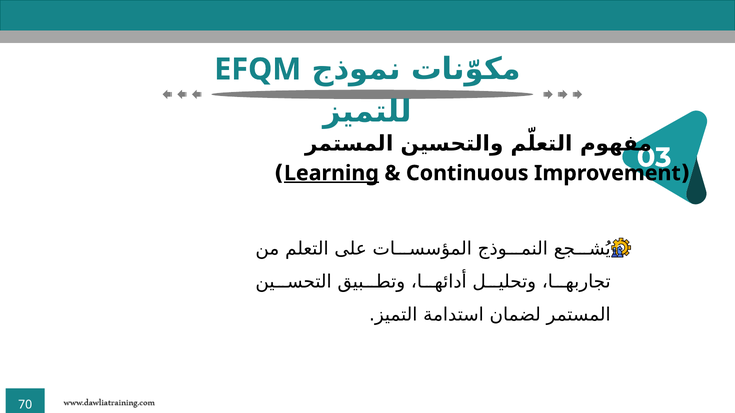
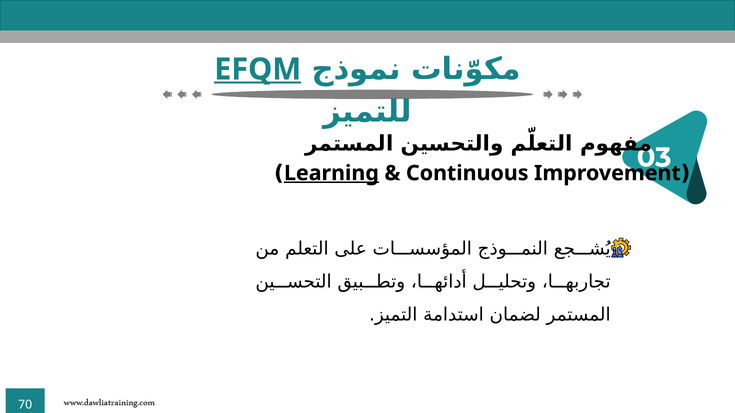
EFQM underline: none -> present (258, 69)
